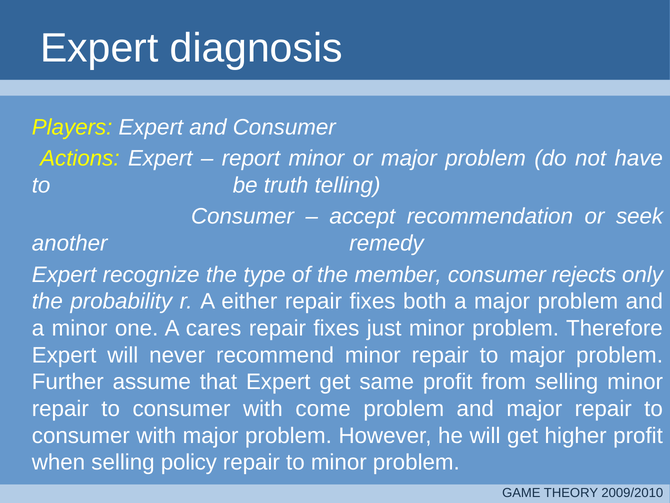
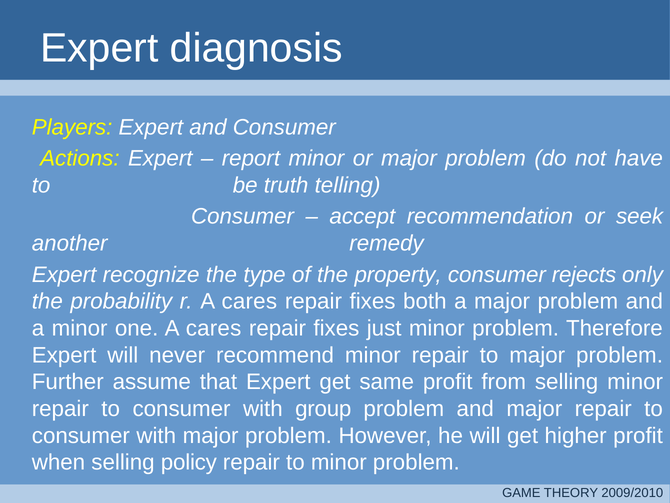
member: member -> property (398, 274)
r A either: either -> cares (249, 301)
come: come -> group (323, 408)
